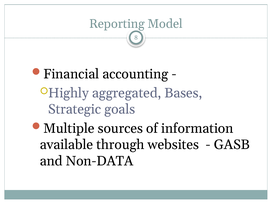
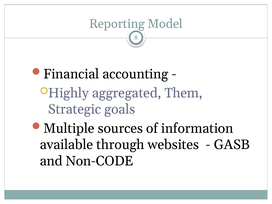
Bases: Bases -> Them (183, 93)
Non-DATA: Non-DATA -> Non-CODE (100, 161)
